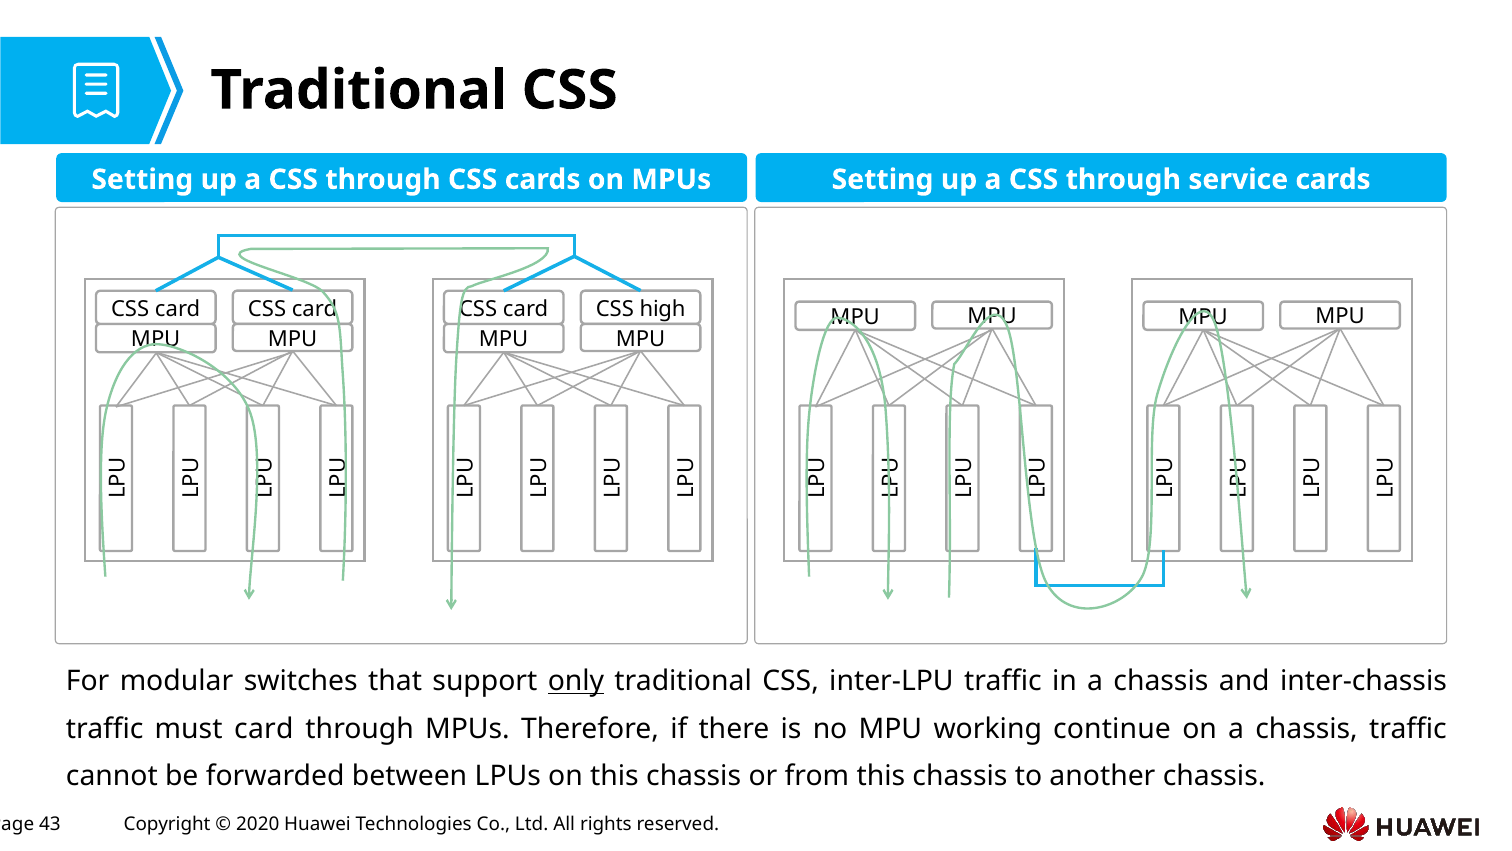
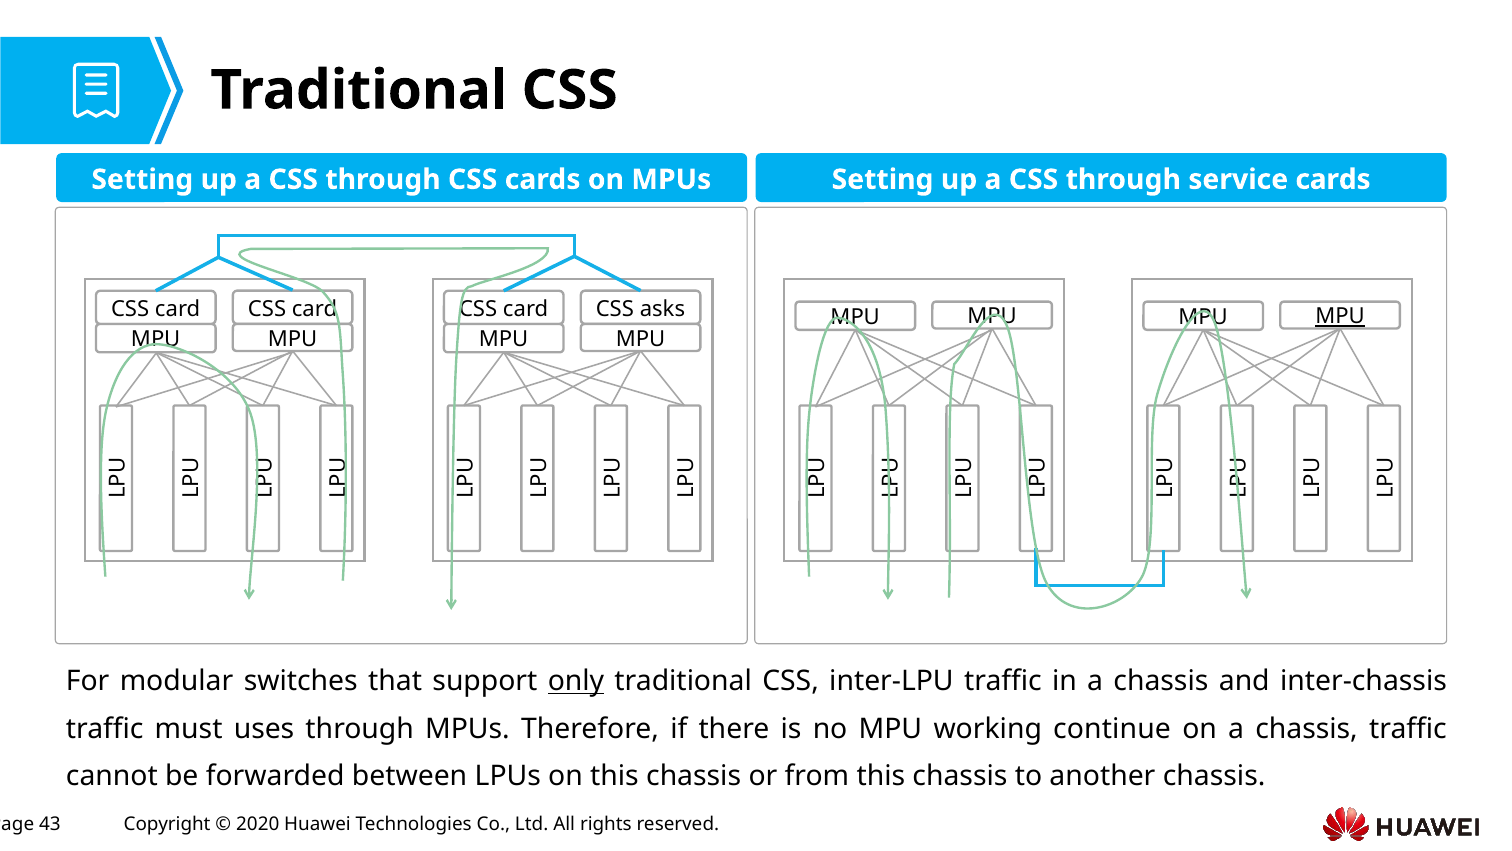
high: high -> asks (662, 309)
MPU underline: none -> present (1340, 316)
must card: card -> uses (264, 728)
